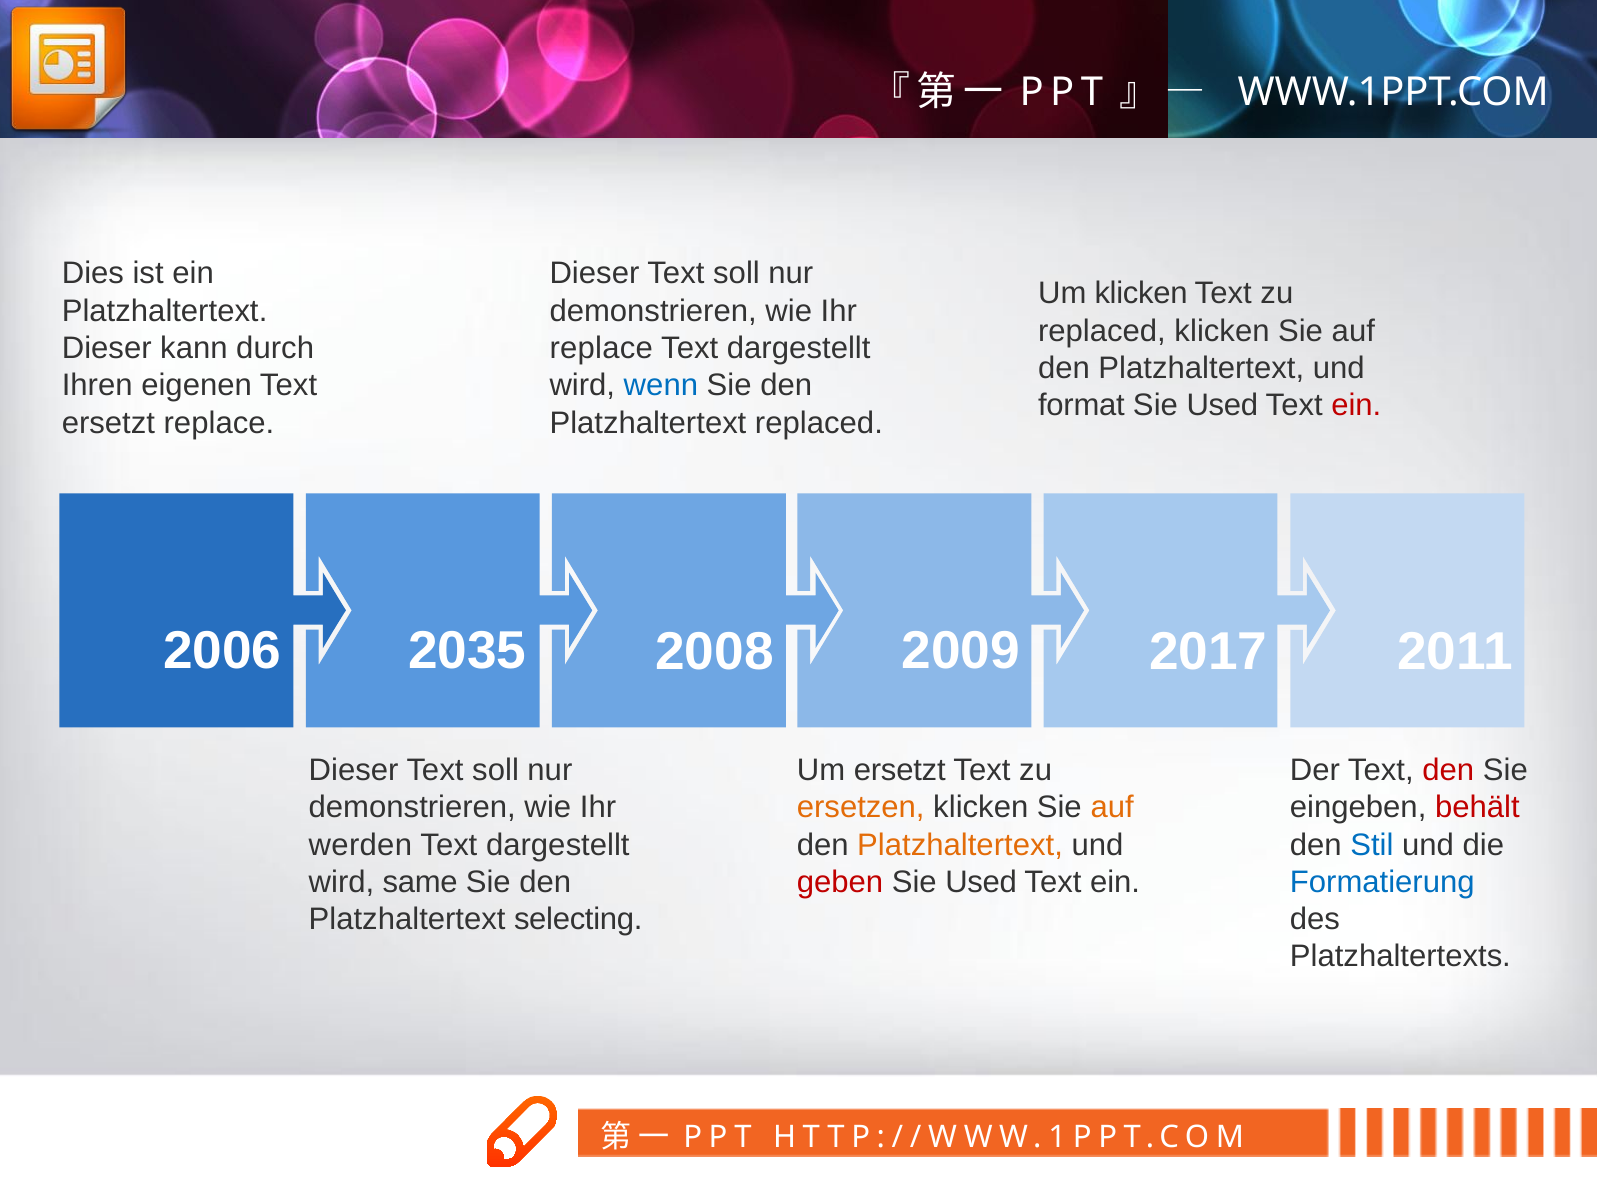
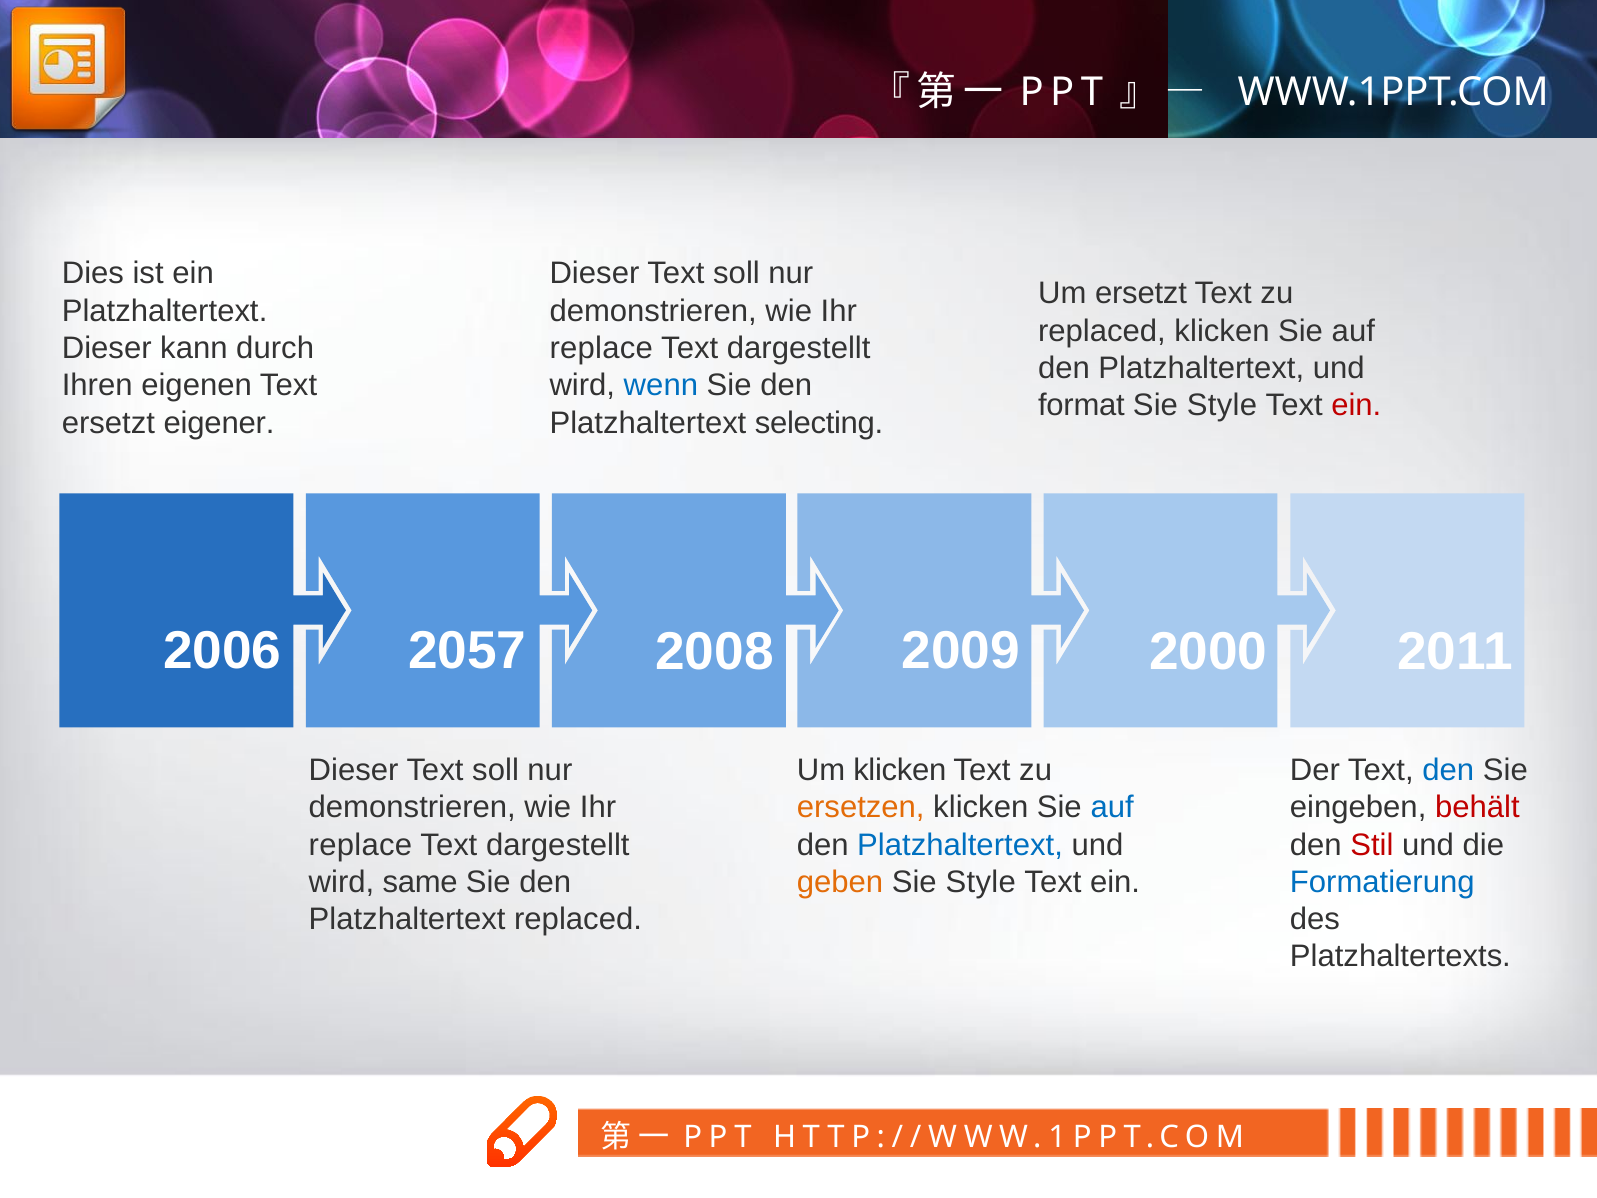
Um klicken: klicken -> ersetzt (1141, 293)
Used: Used -> Style (1222, 405)
ersetzt replace: replace -> eigener (219, 423)
Platzhaltertext replaced: replaced -> selecting (819, 423)
2035: 2035 -> 2057 (467, 651)
2017: 2017 -> 2000 (1208, 652)
Um ersetzt: ersetzt -> klicken (900, 770)
den colour: red -> blue (1448, 770)
auf colour: orange -> blue (1112, 807)
werden: werden -> replace (360, 845)
Platzhaltertext colour: orange -> blue (960, 845)
Stil colour: blue -> red (1372, 845)
geben colour: red -> orange (840, 882)
Used: Used -> Style (981, 882)
Platzhaltertext selecting: selecting -> replaced (578, 919)
